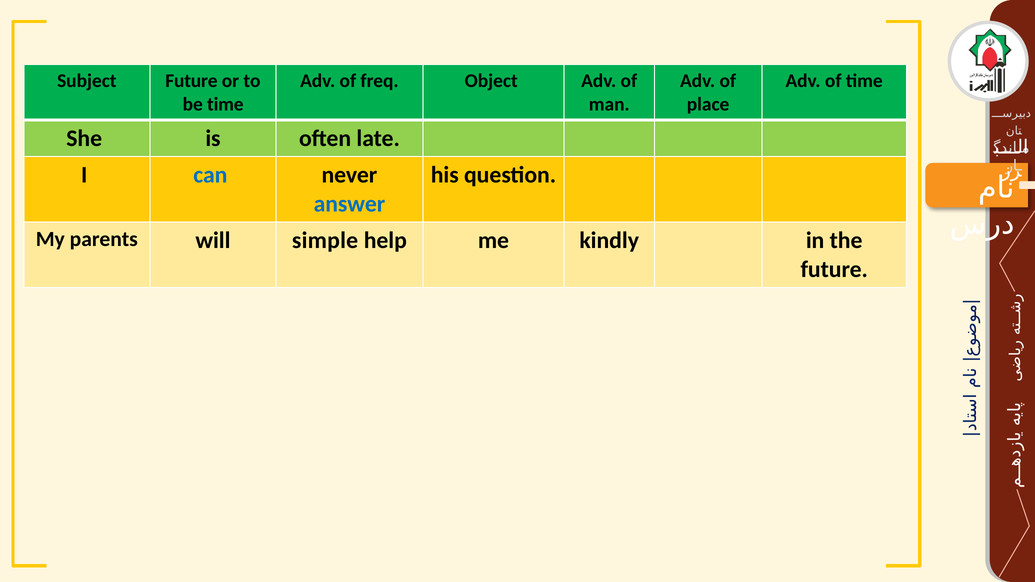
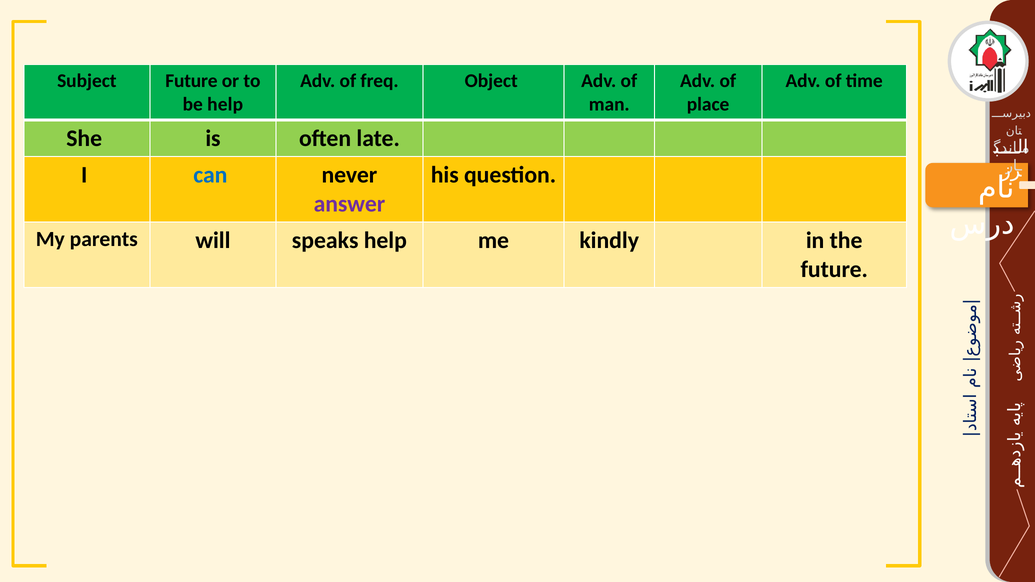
be time: time -> help (225, 104)
answer colour: blue -> purple (349, 204)
simple: simple -> speaks (325, 241)
